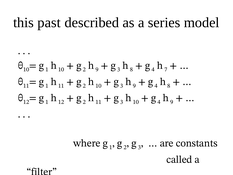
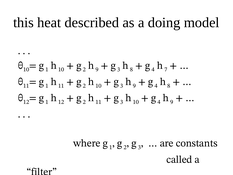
past: past -> heat (49, 23)
series: series -> doing (164, 23)
